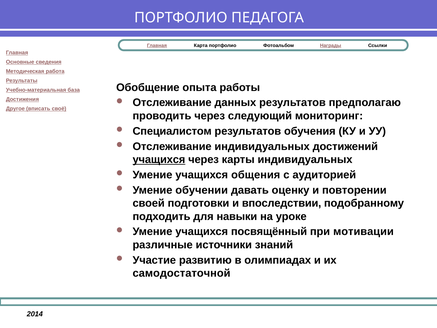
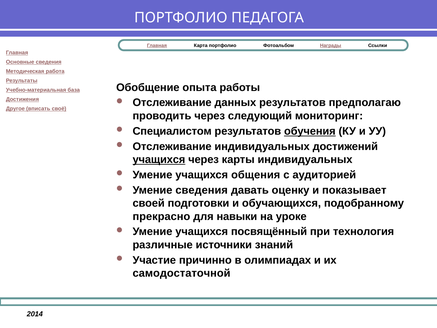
обучения underline: none -> present (310, 131)
Умение обучении: обучении -> сведения (202, 190)
повторении: повторении -> показывает (354, 190)
впоследствии: впоследствии -> обучающихся (282, 203)
подходить: подходить -> прекрасно (161, 216)
мотивации: мотивации -> технология (364, 232)
развитию: развитию -> причинно (205, 260)
